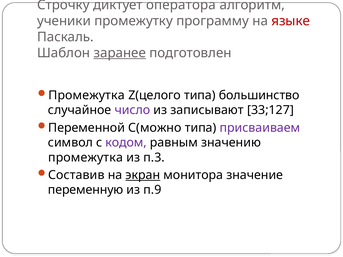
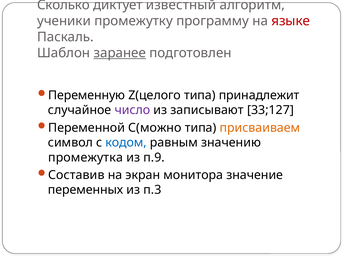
Строчку: Строчку -> Сколько (63, 5)
оператора: оператора -> известный (181, 5)
Промежутка: Промежутка -> Переменную (87, 95)
большинство: большинство -> принадлежит (259, 95)
присваиваем colour: purple -> orange (260, 128)
кодом colour: purple -> blue (126, 143)
п.3: п.3 -> п.9 (154, 158)
экран underline: present -> none (143, 175)
переменную: переменную -> переменных (86, 190)
п.9: п.9 -> п.3 (152, 190)
